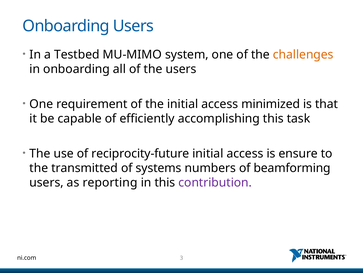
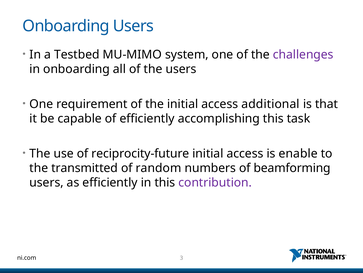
challenges colour: orange -> purple (303, 54)
minimized: minimized -> additional (271, 104)
ensure: ensure -> enable (298, 153)
systems: systems -> random (158, 168)
as reporting: reporting -> efficiently (110, 182)
